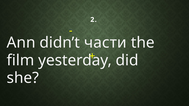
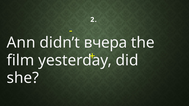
части: части -> вчера (106, 43)
